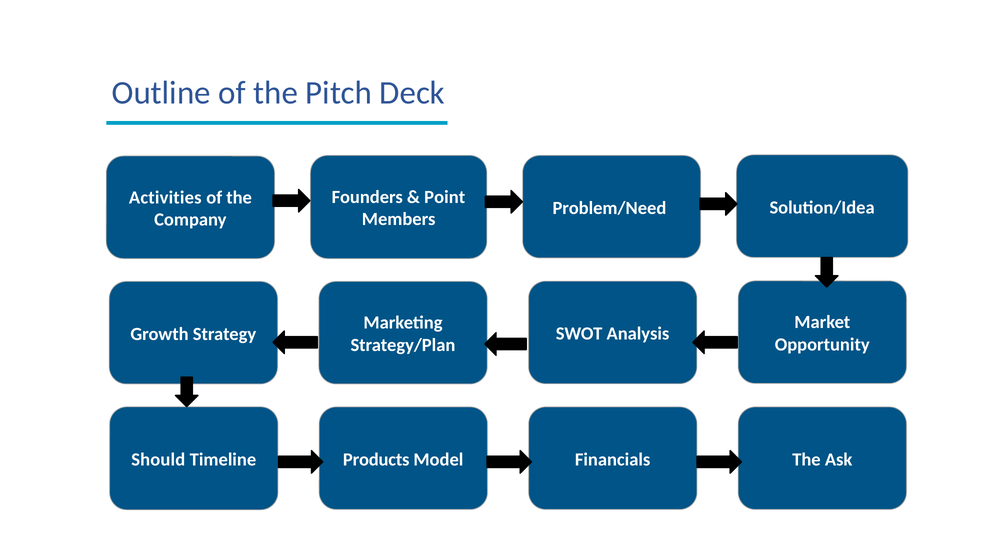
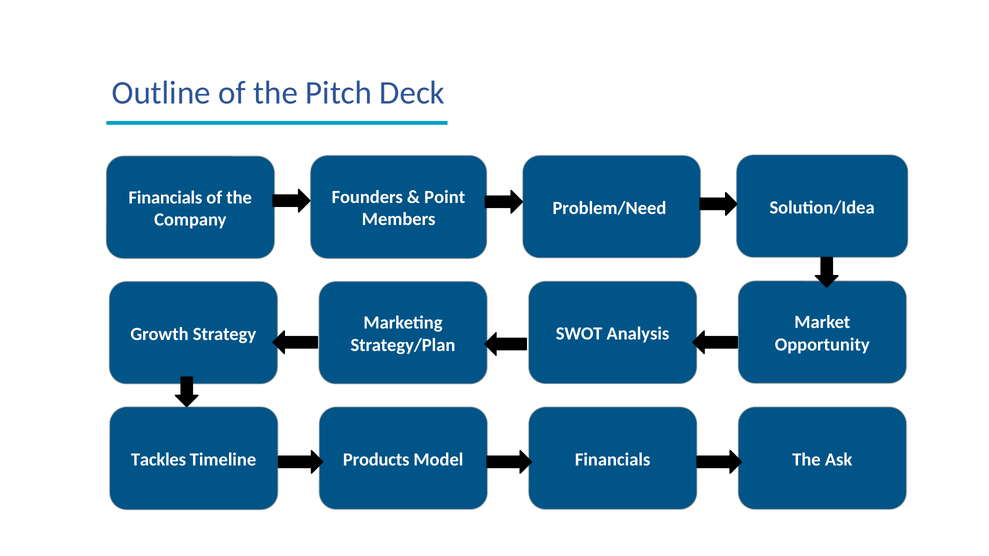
Activities: Activities -> Financials (165, 198)
Should: Should -> Tackles (158, 460)
